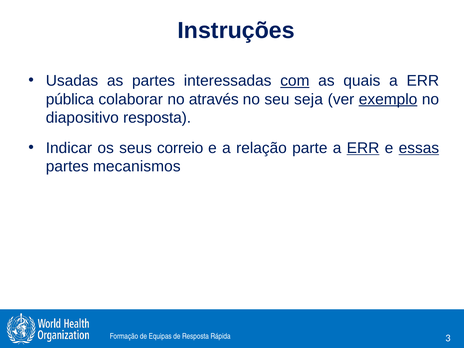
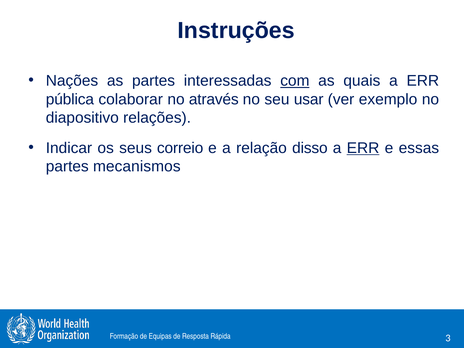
Usadas: Usadas -> Nações (72, 81)
seja: seja -> usar (309, 99)
exemplo underline: present -> none (388, 99)
diapositivo resposta: resposta -> relações (157, 118)
parte: parte -> disso (310, 148)
essas underline: present -> none (419, 148)
